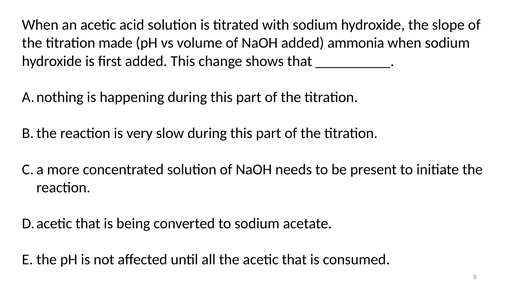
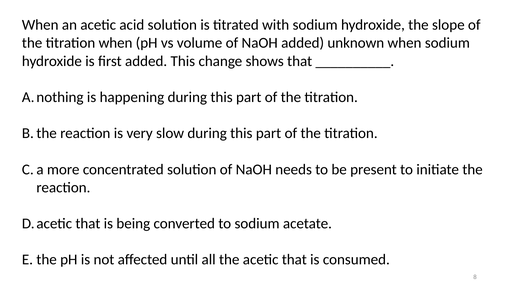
titration made: made -> when (116, 43)
ammonia: ammonia -> unknown (356, 43)
